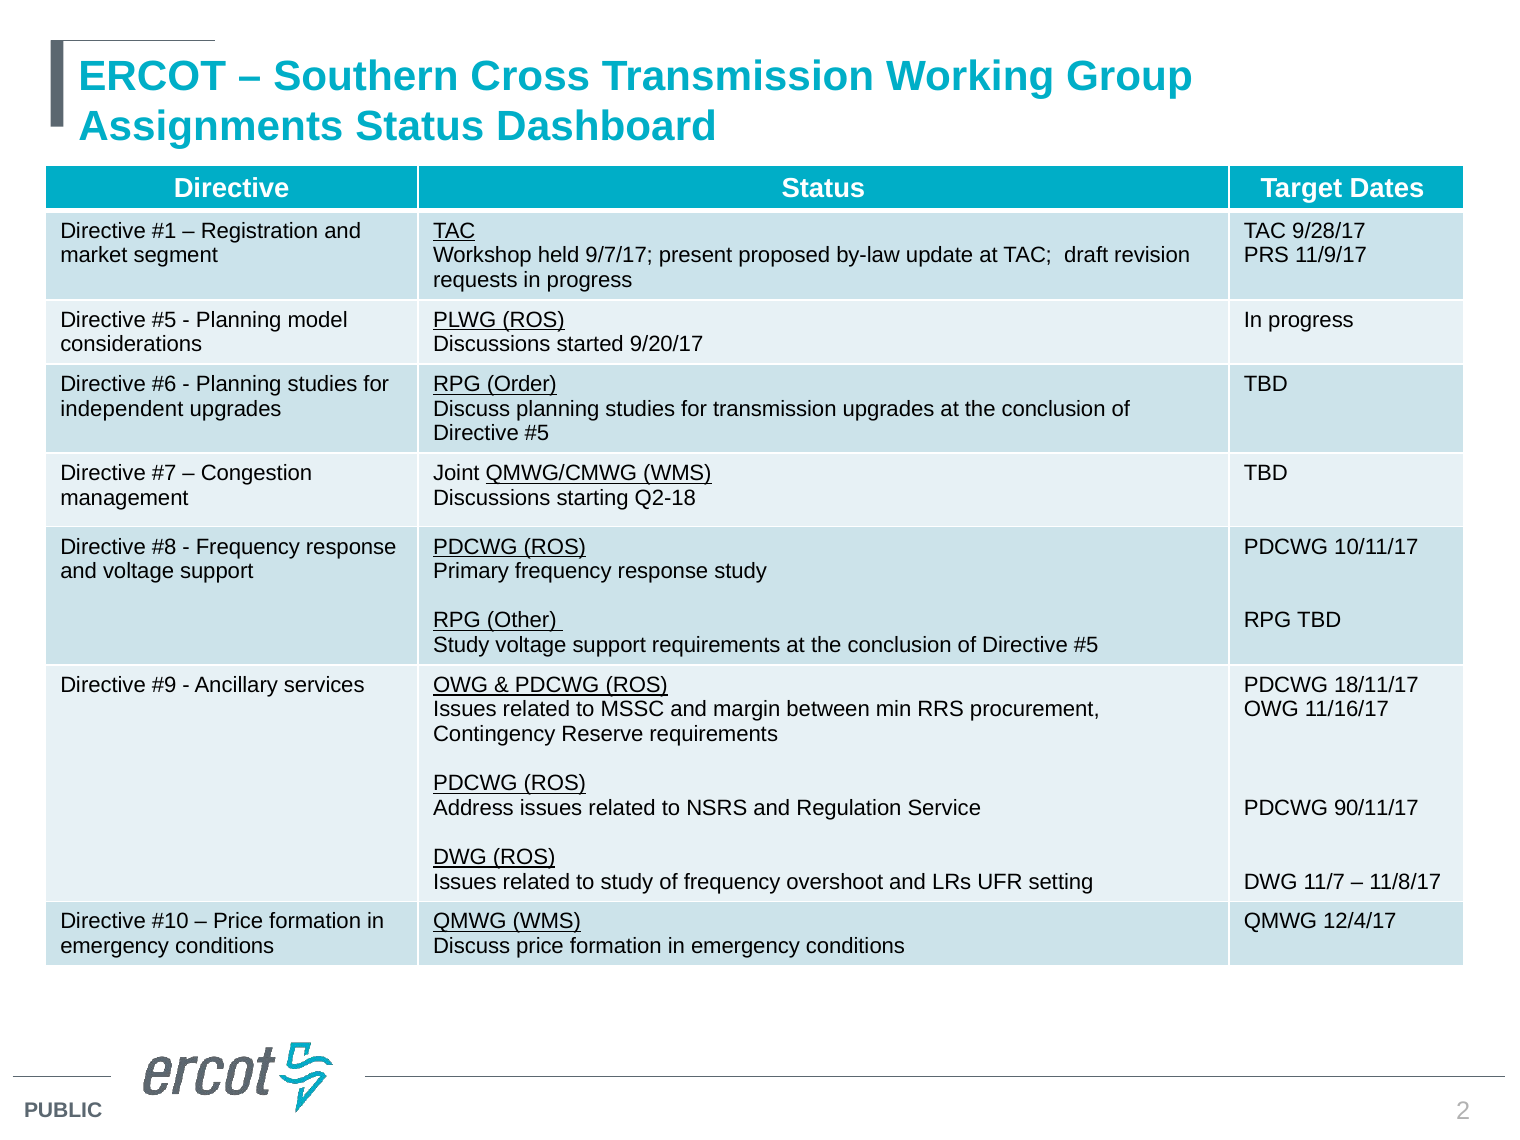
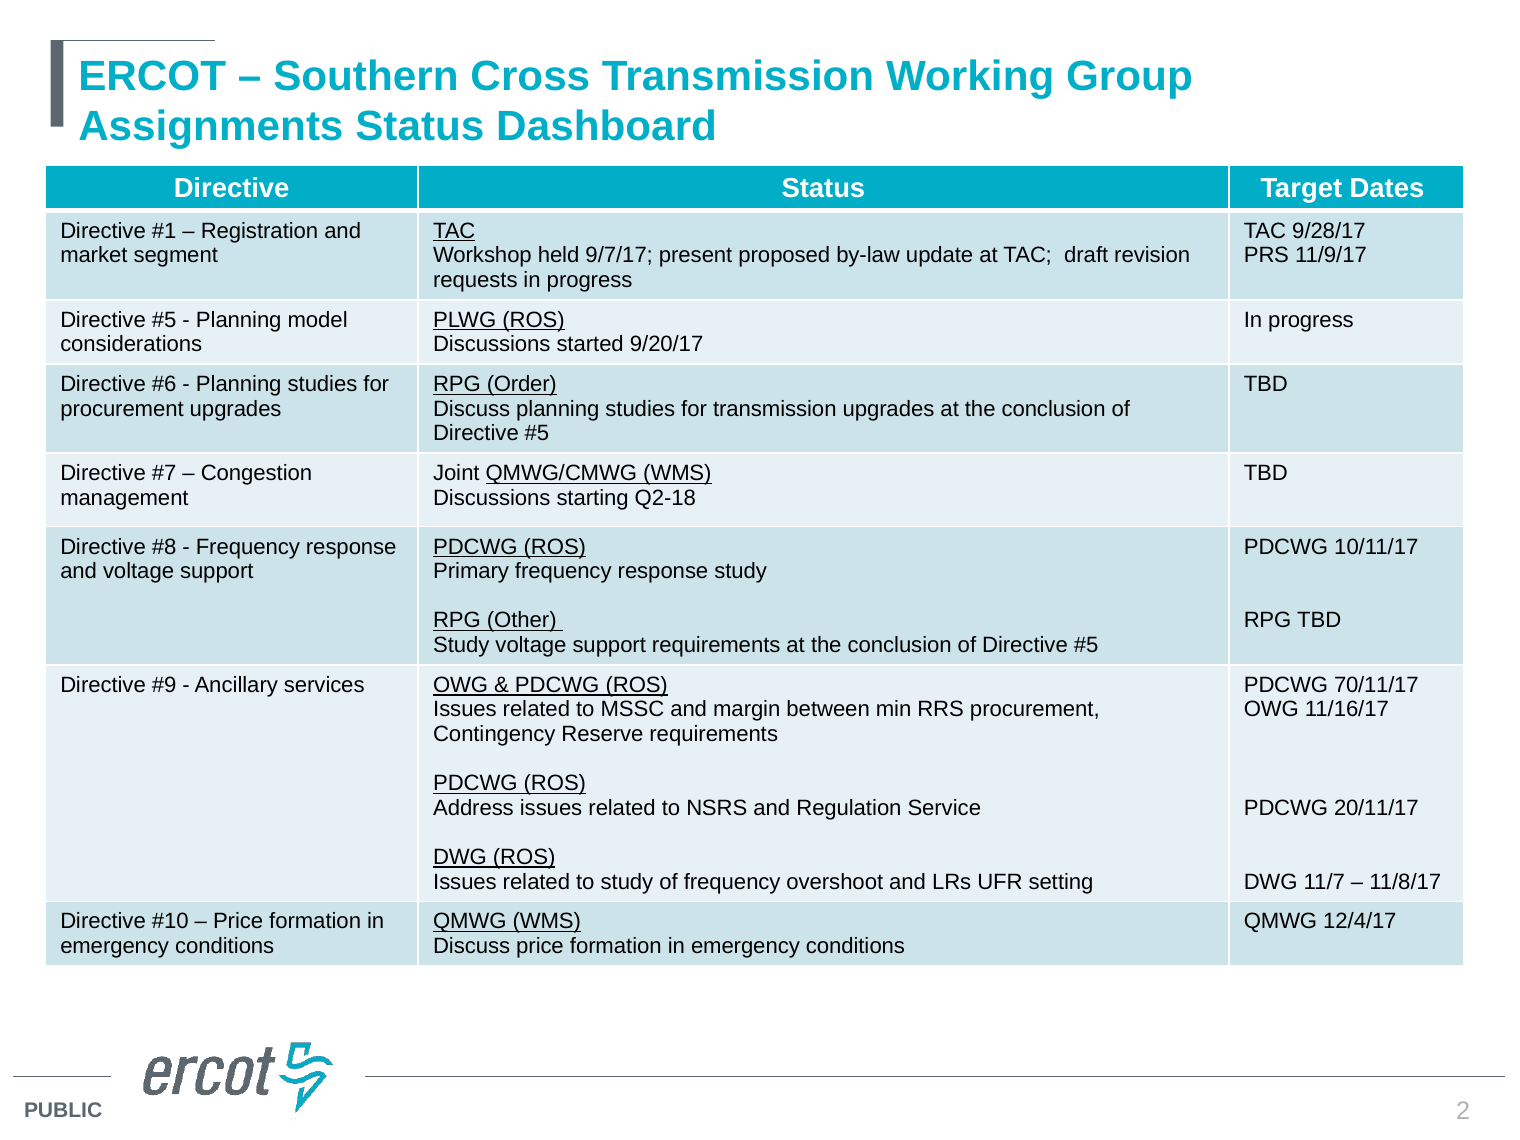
independent: independent -> procurement (122, 409)
18/11/17: 18/11/17 -> 70/11/17 (1376, 685)
90/11/17: 90/11/17 -> 20/11/17 (1376, 808)
